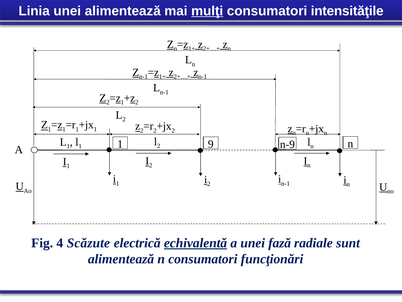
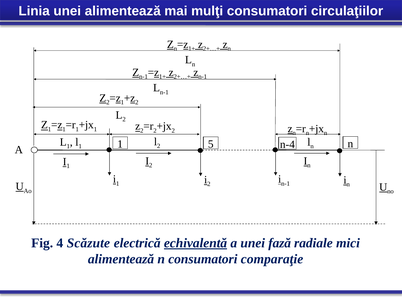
mulţi underline: present -> none (207, 11)
intensităţile: intensităţile -> circulaţiilor (347, 11)
9: 9 -> 5 (211, 144)
n-9: n-9 -> n-4 (287, 144)
sunt: sunt -> mici (348, 243)
funcţionări: funcţionări -> comparaţie (272, 259)
